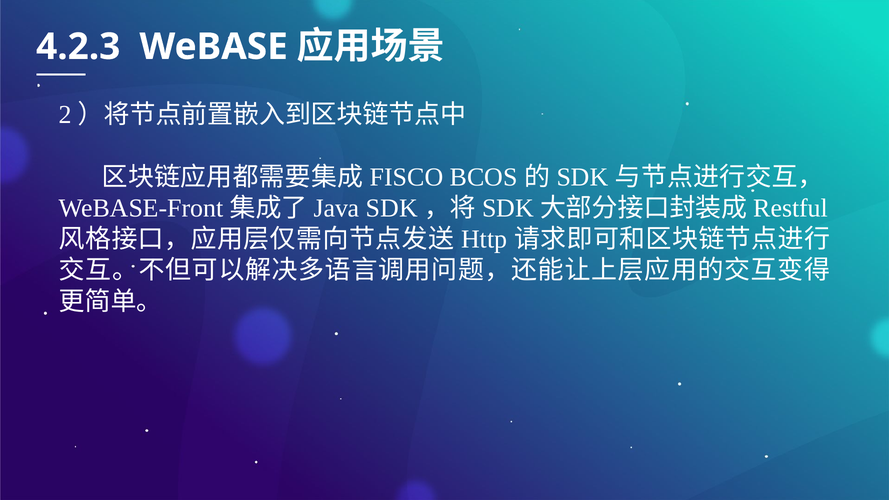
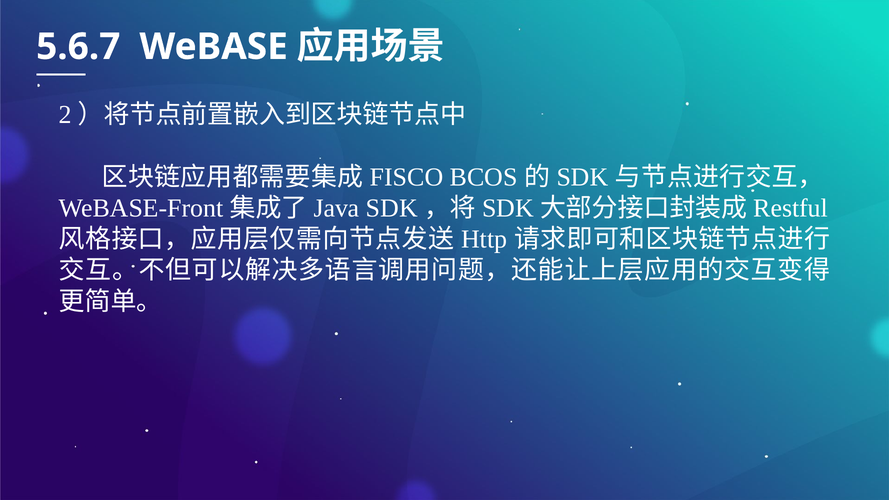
4.2.3: 4.2.3 -> 5.6.7 (78, 47)
